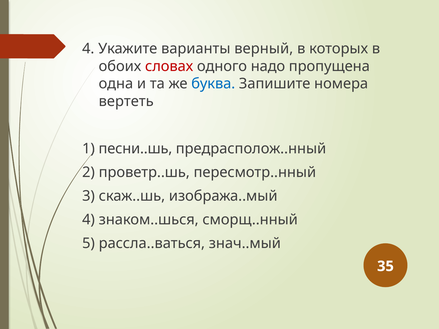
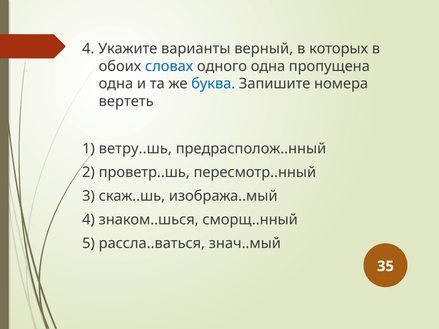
словах colour: red -> blue (169, 66)
одного надо: надо -> одна (268, 66)
песни..шь: песни..шь -> ветру..шь (135, 149)
